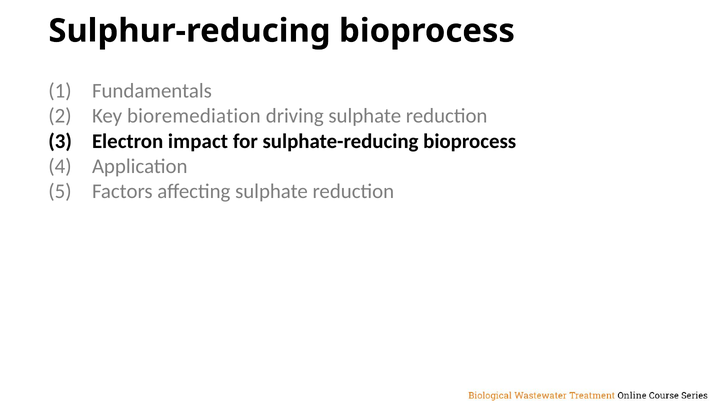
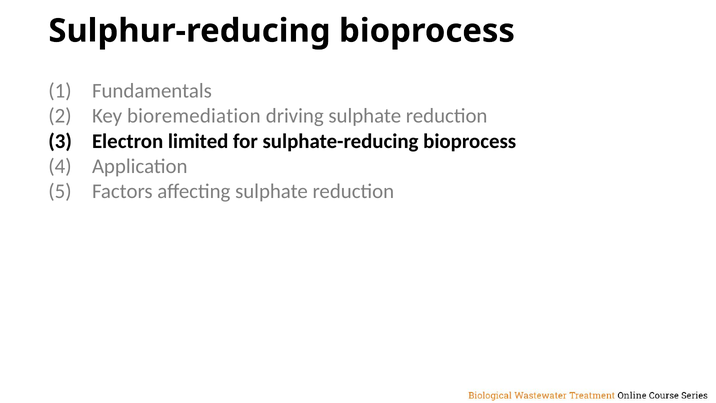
impact: impact -> limited (198, 141)
